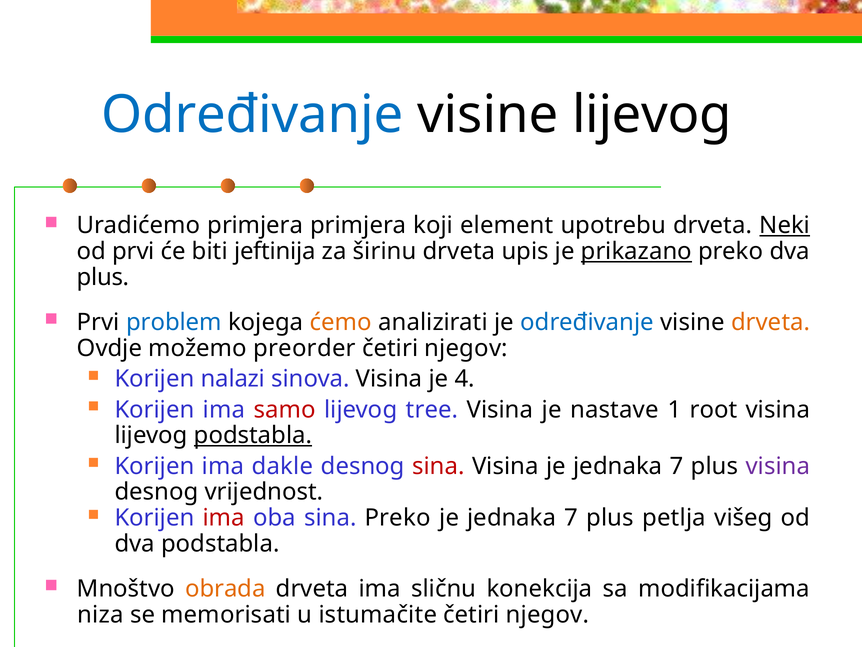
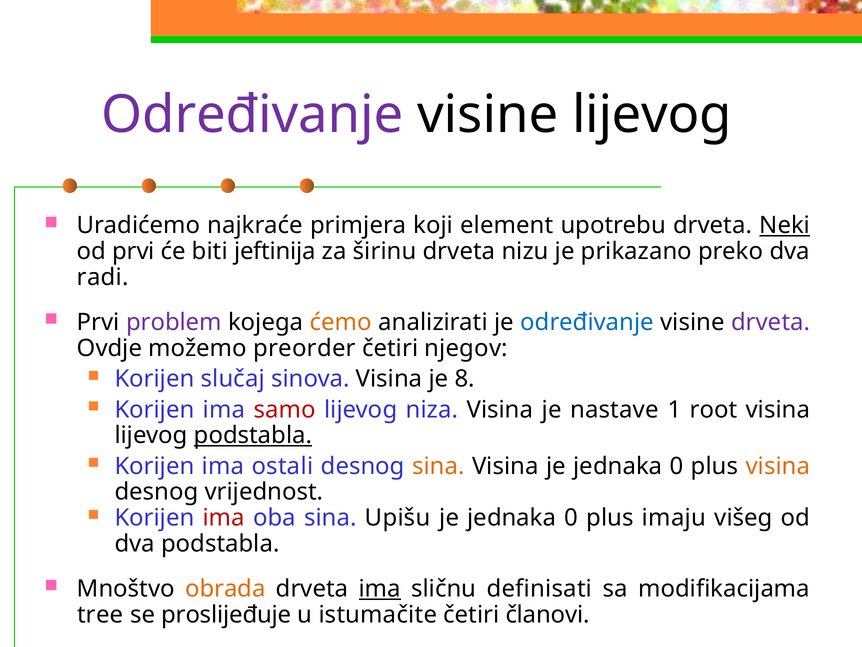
Određivanje colour: blue -> purple (252, 115)
Uradićemo primjera: primjera -> najkraće (255, 225)
upis: upis -> nizu (525, 251)
prikazano underline: present -> none (636, 251)
plus: plus -> radi (103, 277)
problem colour: blue -> purple (174, 322)
drveta colour: orange -> purple (771, 322)
nalazi: nalazi -> slučaj (233, 379)
4: 4 -> 8 (465, 379)
tree: tree -> niza (432, 409)
dakle: dakle -> ostali (282, 466)
sina colour: red -> orange (438, 466)
Visina je jednaka 7: 7 -> 0 (677, 466)
visina colour: purple -> orange (778, 466)
sina Preko: Preko -> Upišu (398, 518)
7: 7 -> 0 (571, 518)
petlja: petlja -> imaju (674, 518)
ima underline: none -> present (380, 588)
konekcija: konekcija -> definisati (539, 588)
niza: niza -> tree (100, 614)
memorisati: memorisati -> proslijeđuje (226, 614)
njegov: njegov -> članovi (548, 614)
